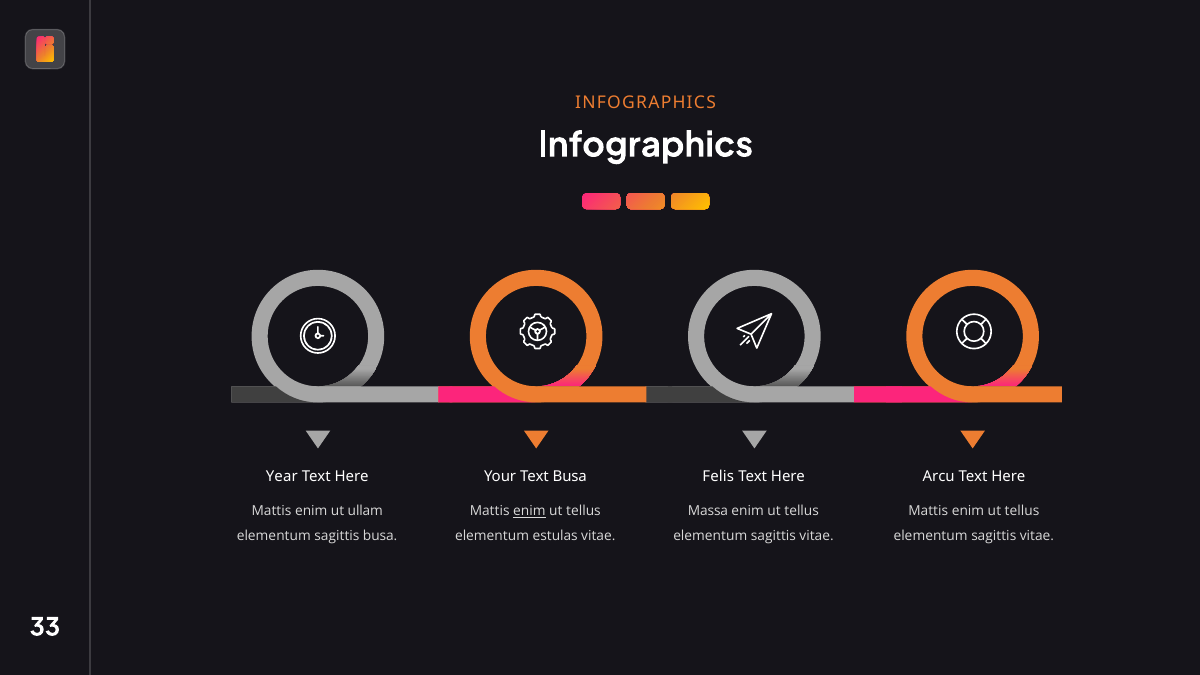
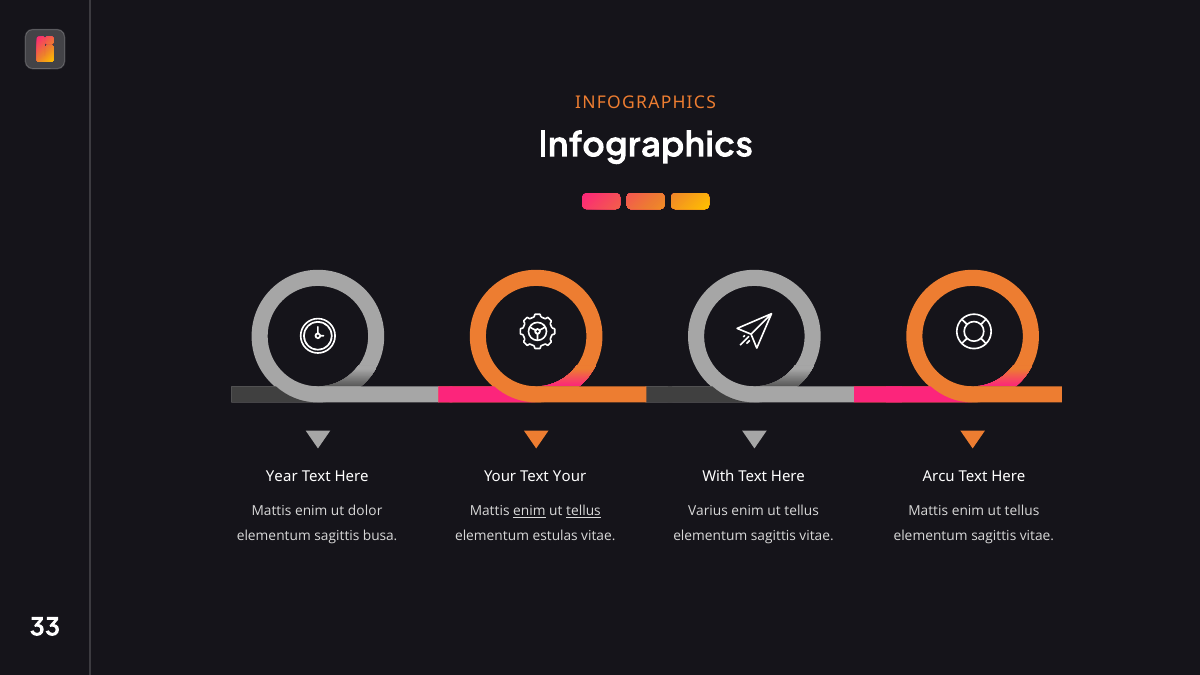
Text Busa: Busa -> Your (570, 476)
Felis: Felis -> With (718, 476)
ullam: ullam -> dolor (365, 511)
tellus underline: none -> present (583, 511)
Massa: Massa -> Varius (708, 511)
